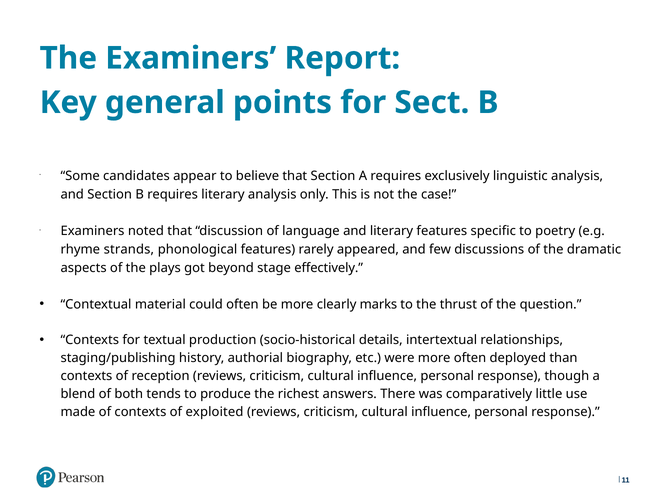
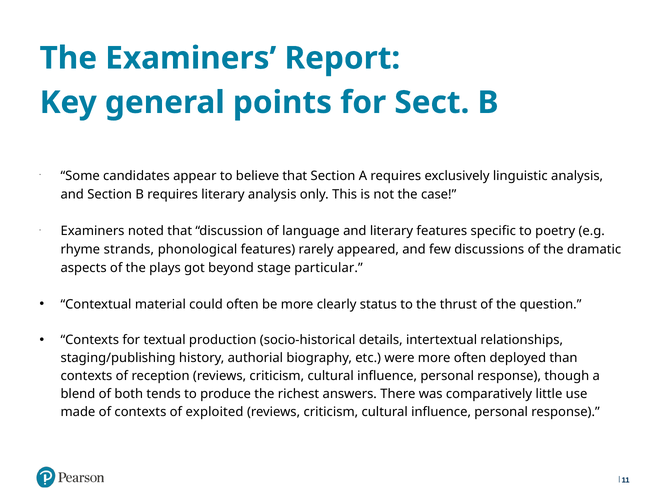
effectively: effectively -> particular (329, 268)
marks: marks -> status (378, 304)
